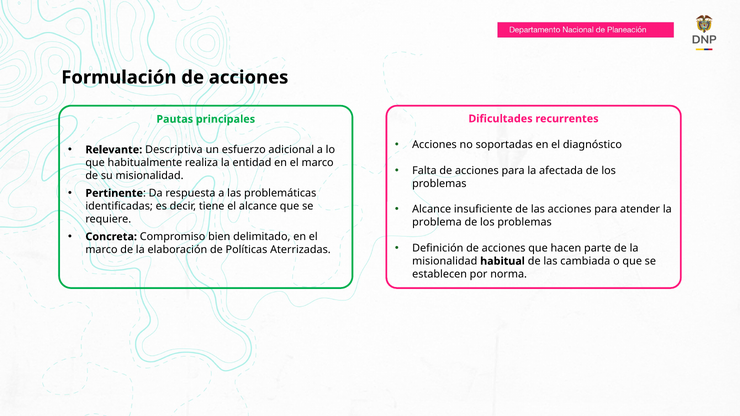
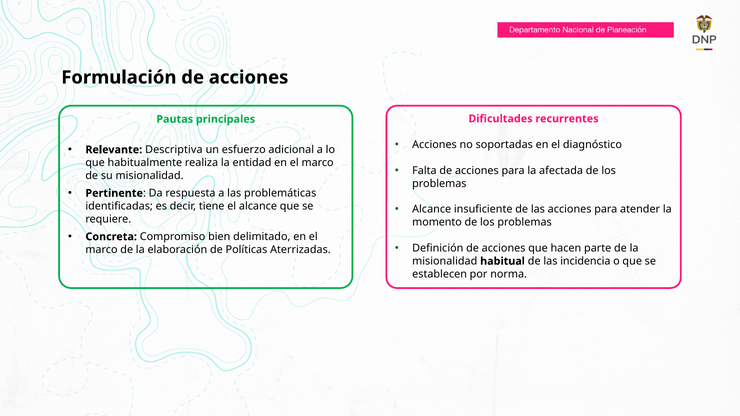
problema: problema -> momento (437, 222)
cambiada: cambiada -> incidencia (585, 261)
